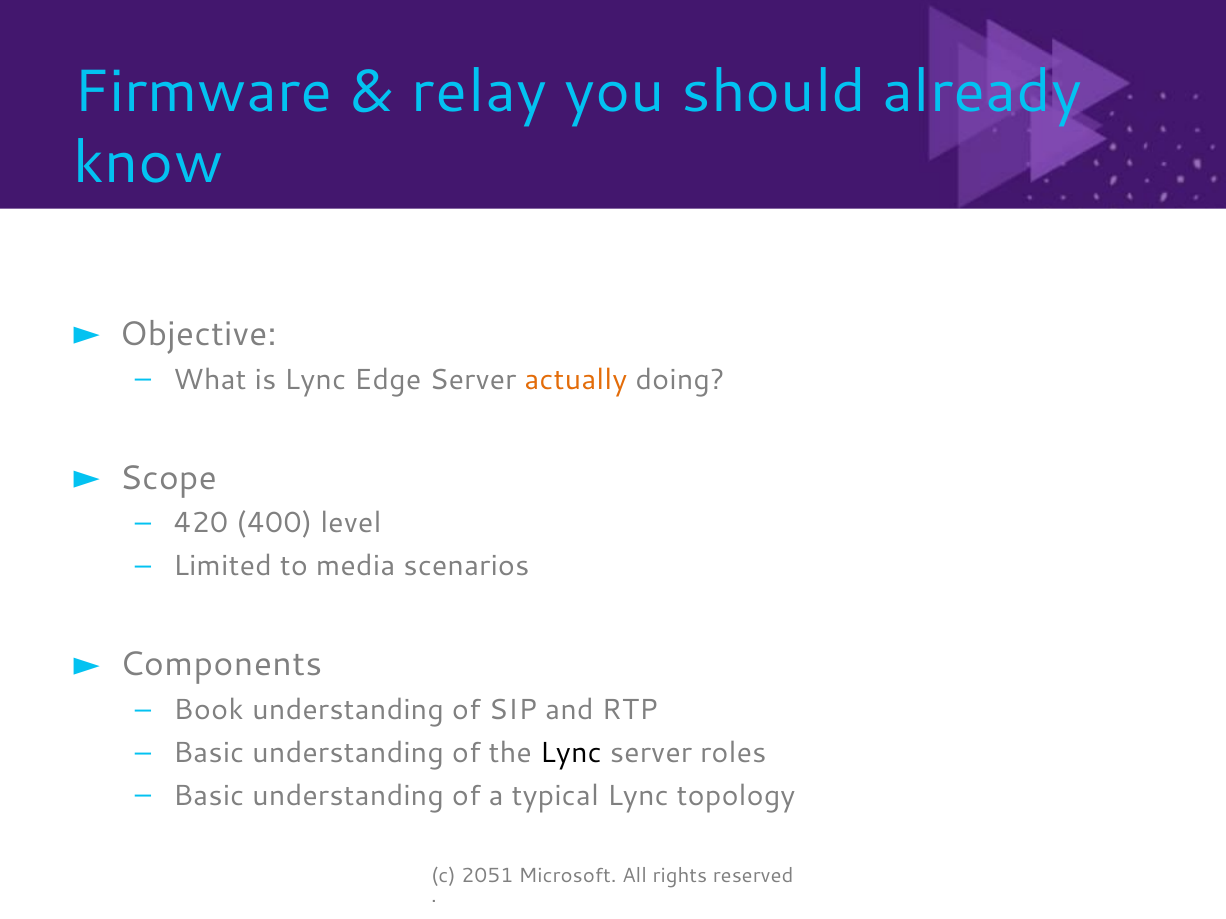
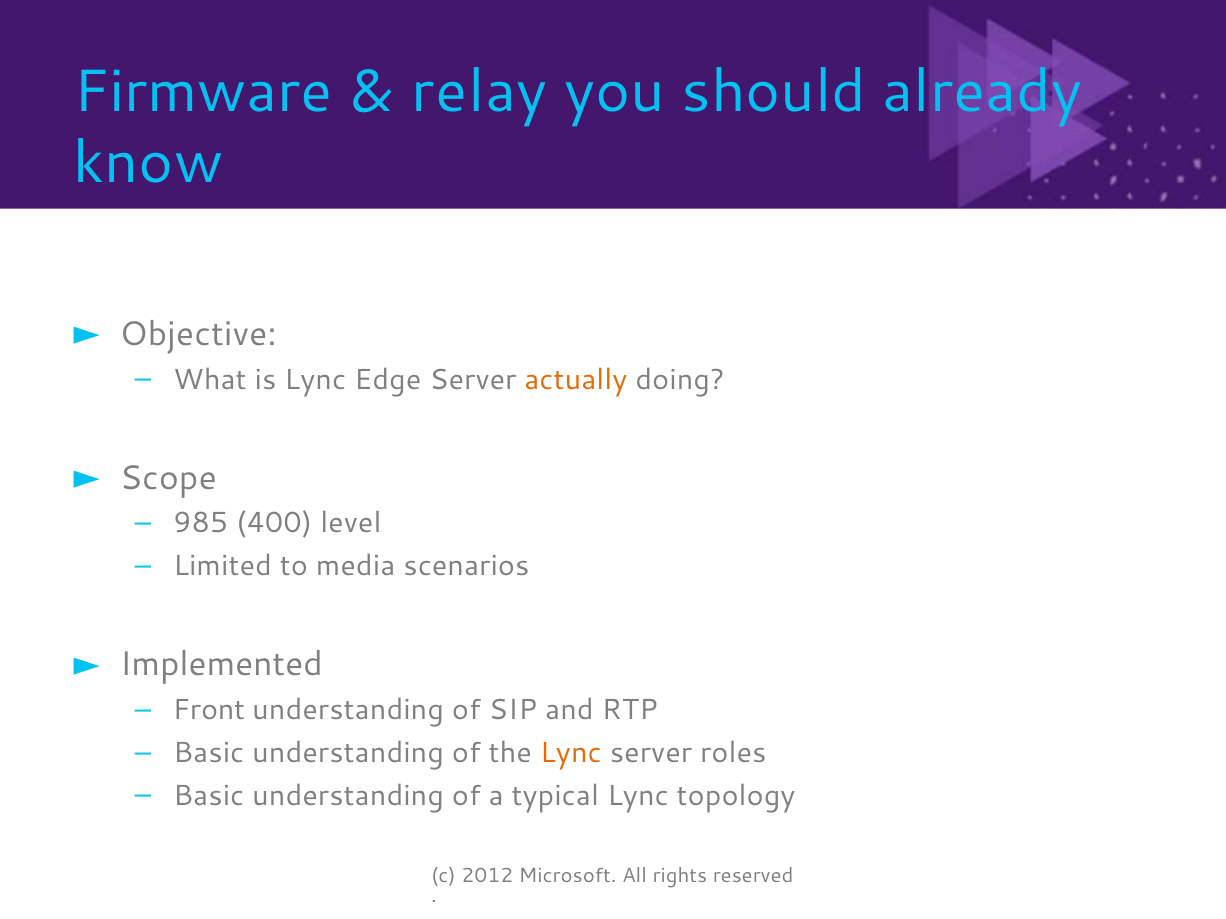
420: 420 -> 985 (201, 524)
Components: Components -> Implemented (221, 665)
Book: Book -> Front (209, 710)
Lync colour: black -> orange (571, 753)
2051: 2051 -> 2012 (487, 876)
